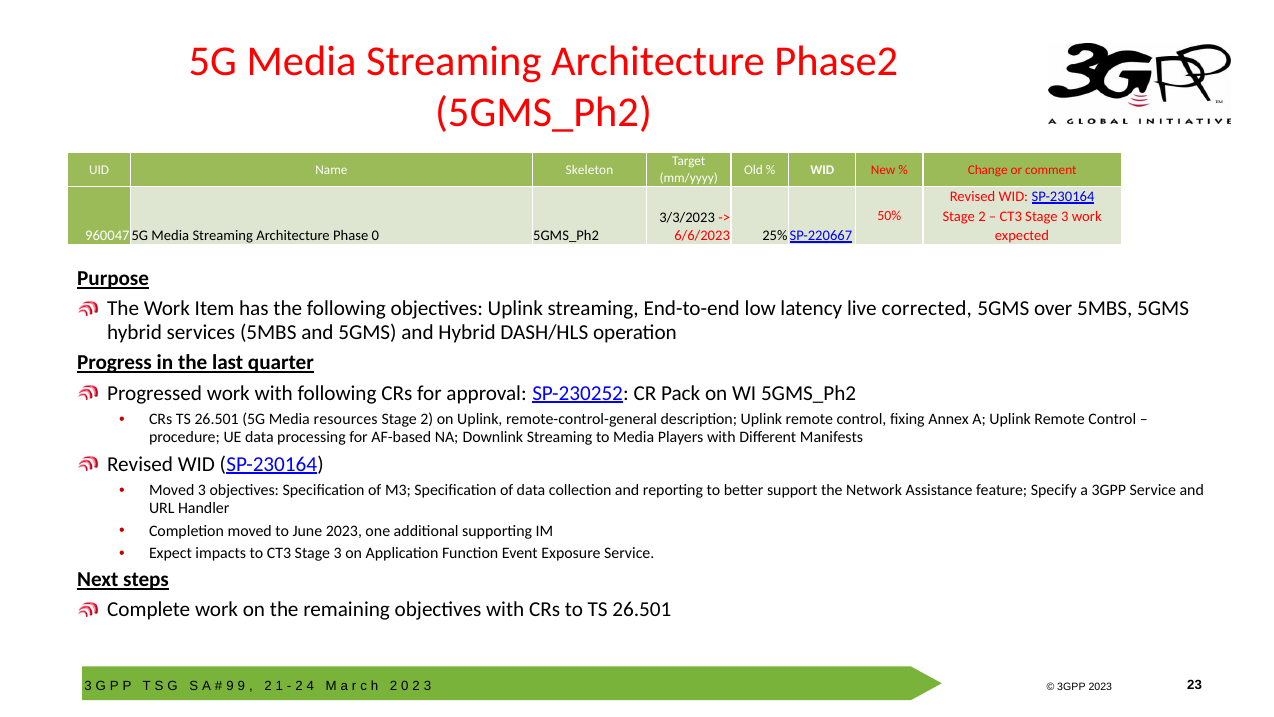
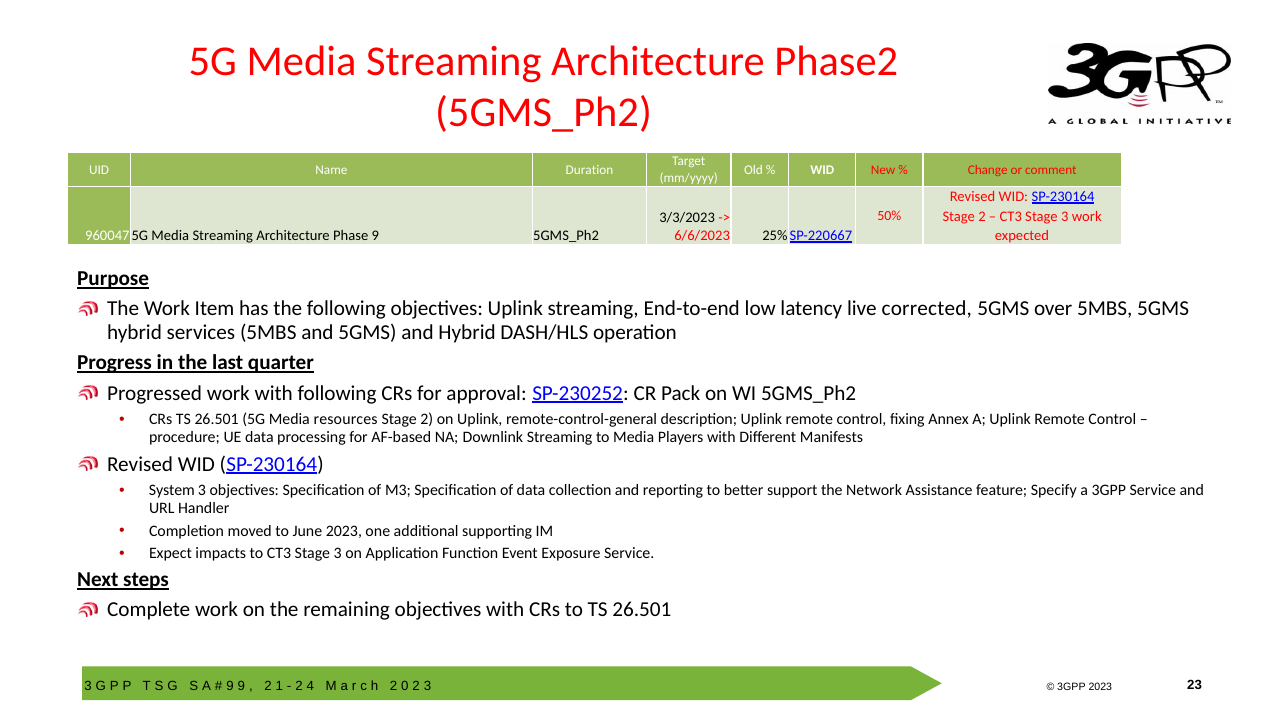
Skeleton: Skeleton -> Duration (589, 170)
Phase 0: 0 -> 9 (375, 235)
Moved: Moved -> System (172, 490)
